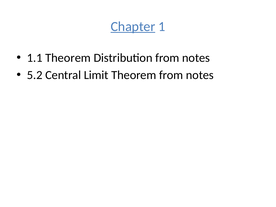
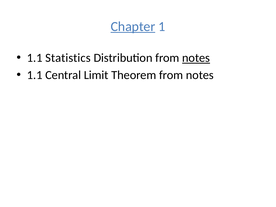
1.1 Theorem: Theorem -> Statistics (68, 58)
notes underline: none -> present (196, 58)
5.2: 5.2 -> 1.1 (35, 75)
